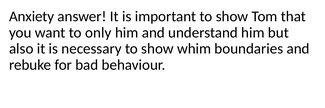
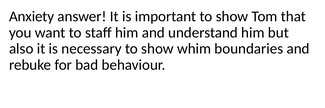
only: only -> staff (98, 33)
